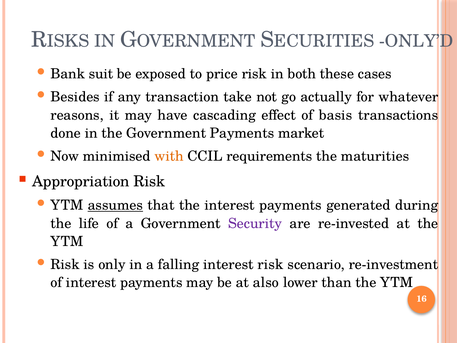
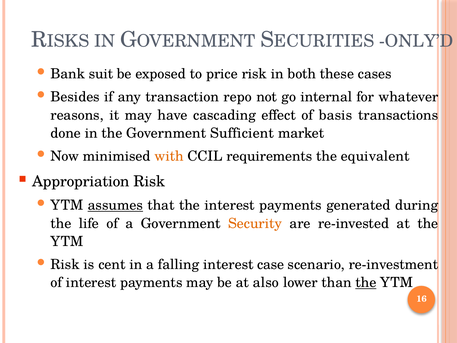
take: take -> repo (238, 97)
actually: actually -> internal (326, 97)
Government Payments: Payments -> Sufficient (242, 133)
maturities: maturities -> equivalent (375, 156)
Security colour: purple -> orange (255, 223)
only: only -> cent (112, 264)
interest risk: risk -> case (271, 264)
the underline: none -> present (366, 283)
